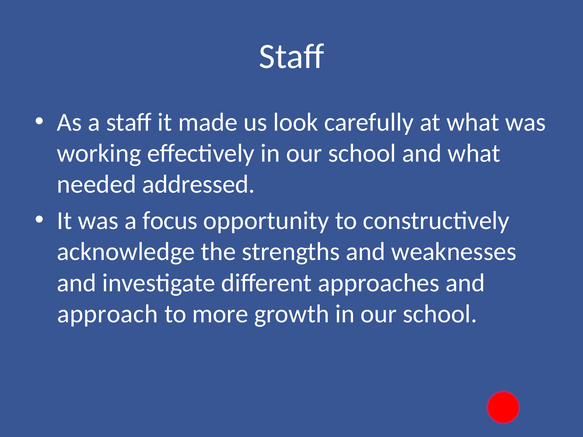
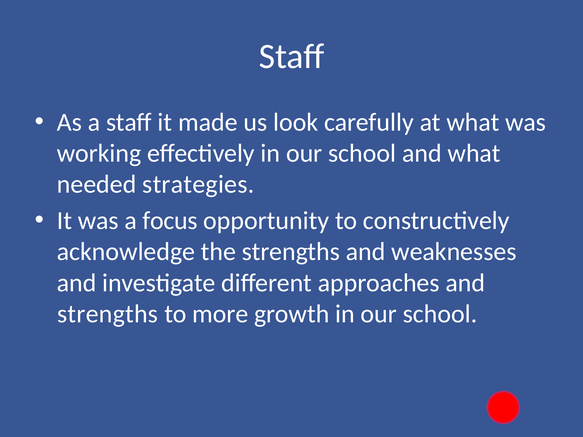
addressed: addressed -> strategies (198, 185)
approach: approach -> strengths (108, 314)
